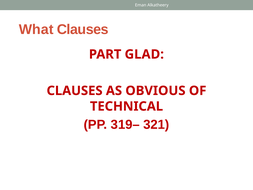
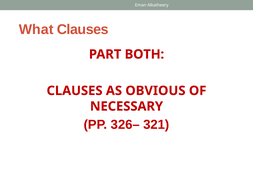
GLAD: GLAD -> BOTH (144, 54)
TECHNICAL: TECHNICAL -> NECESSARY (127, 106)
319–: 319– -> 326– (125, 124)
